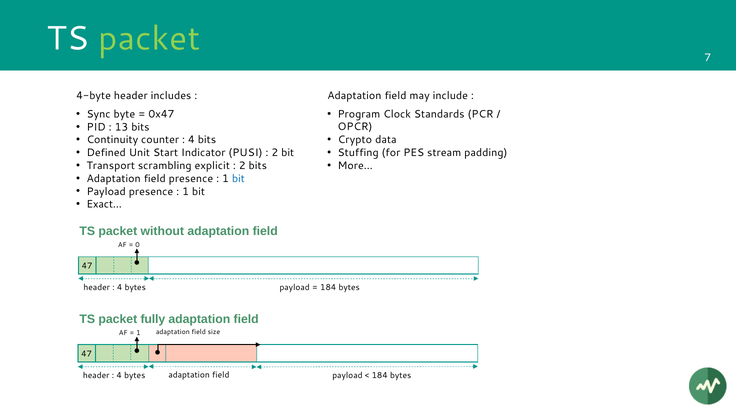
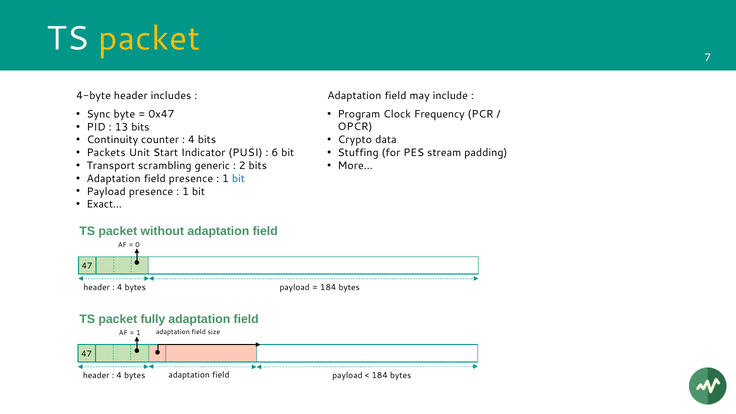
packet colour: light green -> yellow (149, 38)
Standards: Standards -> Frequency (439, 114)
Defined: Defined -> Packets (106, 153)
2: 2 -> 6 (275, 153)
explicit: explicit -> generic (212, 166)
